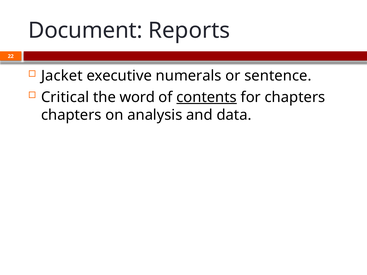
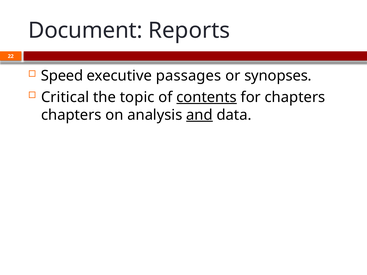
Jacket: Jacket -> Speed (62, 76)
numerals: numerals -> passages (189, 76)
sentence: sentence -> synopses (278, 76)
word: word -> topic (137, 97)
and underline: none -> present (199, 115)
